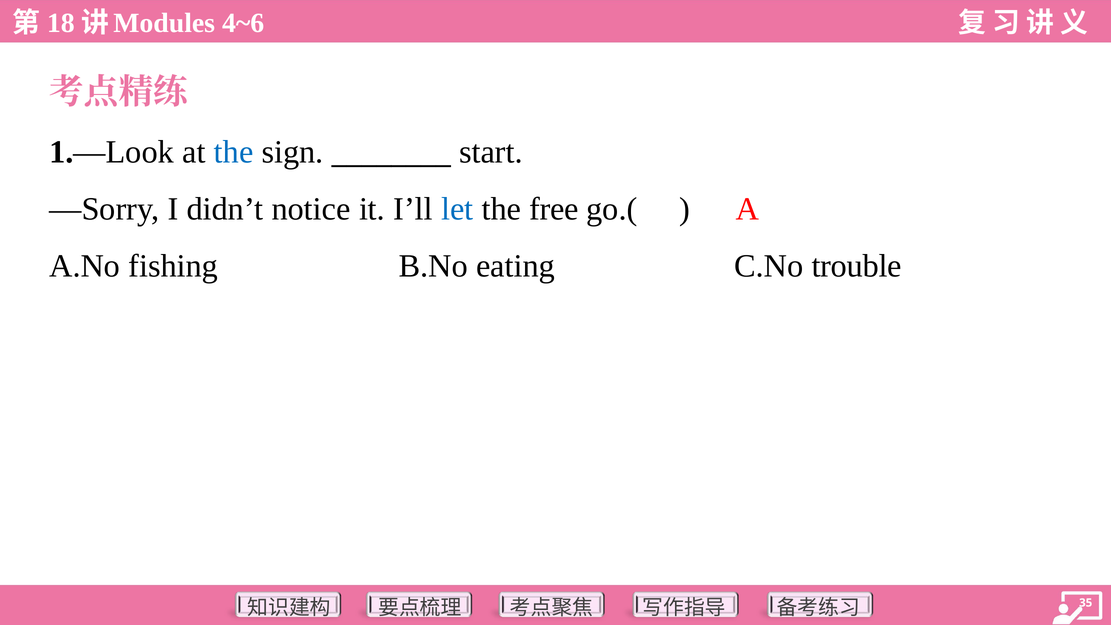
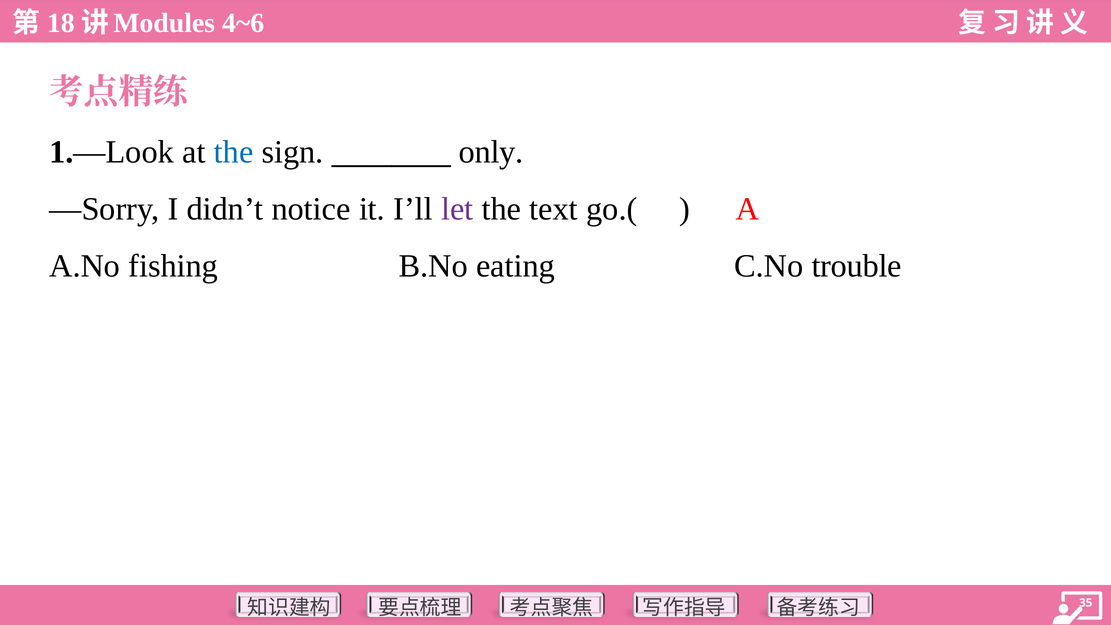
start: start -> only (491, 152)
let colour: blue -> purple (457, 209)
free: free -> text (554, 209)
